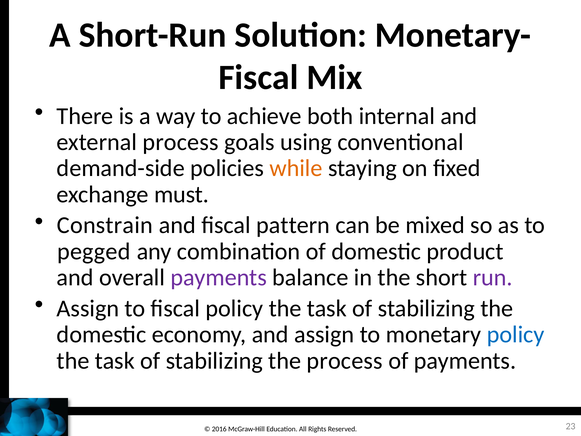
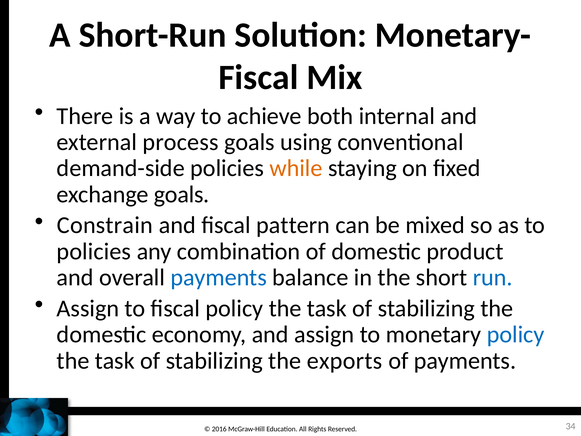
exchange must: must -> goals (182, 194)
pegged: pegged -> policies (94, 251)
payments colour: purple -> blue (219, 277)
run colour: purple -> blue (493, 277)
the process: process -> exports (345, 361)
23: 23 -> 34 (571, 426)
